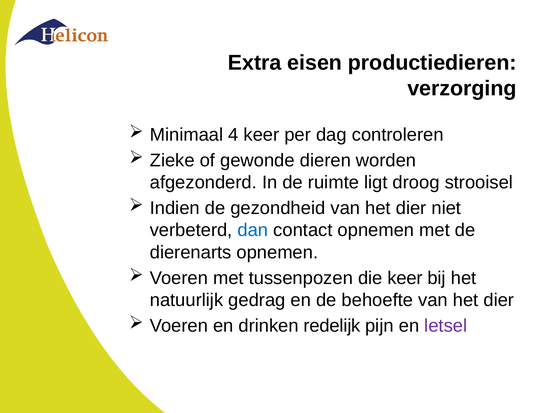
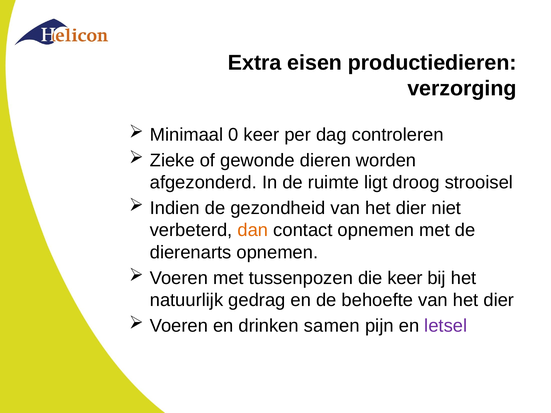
4: 4 -> 0 (233, 135)
dan colour: blue -> orange (253, 230)
redelijk: redelijk -> samen (332, 326)
